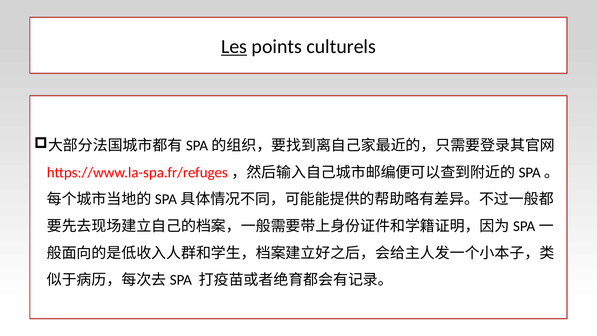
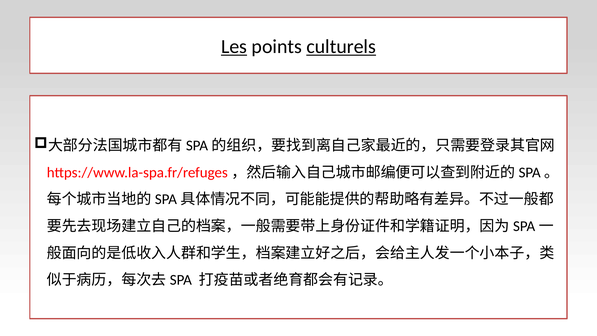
culturels underline: none -> present (341, 47)
